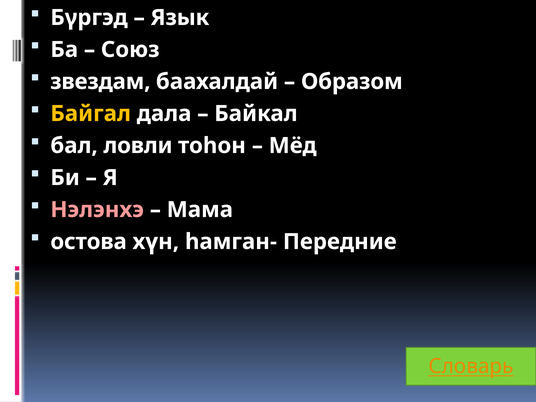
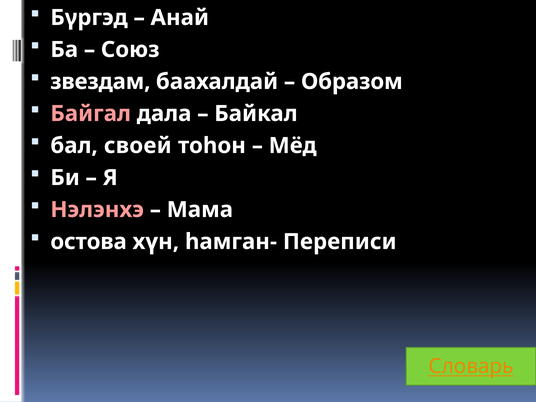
Язык: Язык -> Анай (180, 18)
Байгал colour: yellow -> pink (91, 114)
ловли: ловли -> своей (138, 146)
Передние: Передние -> Переписи (340, 242)
